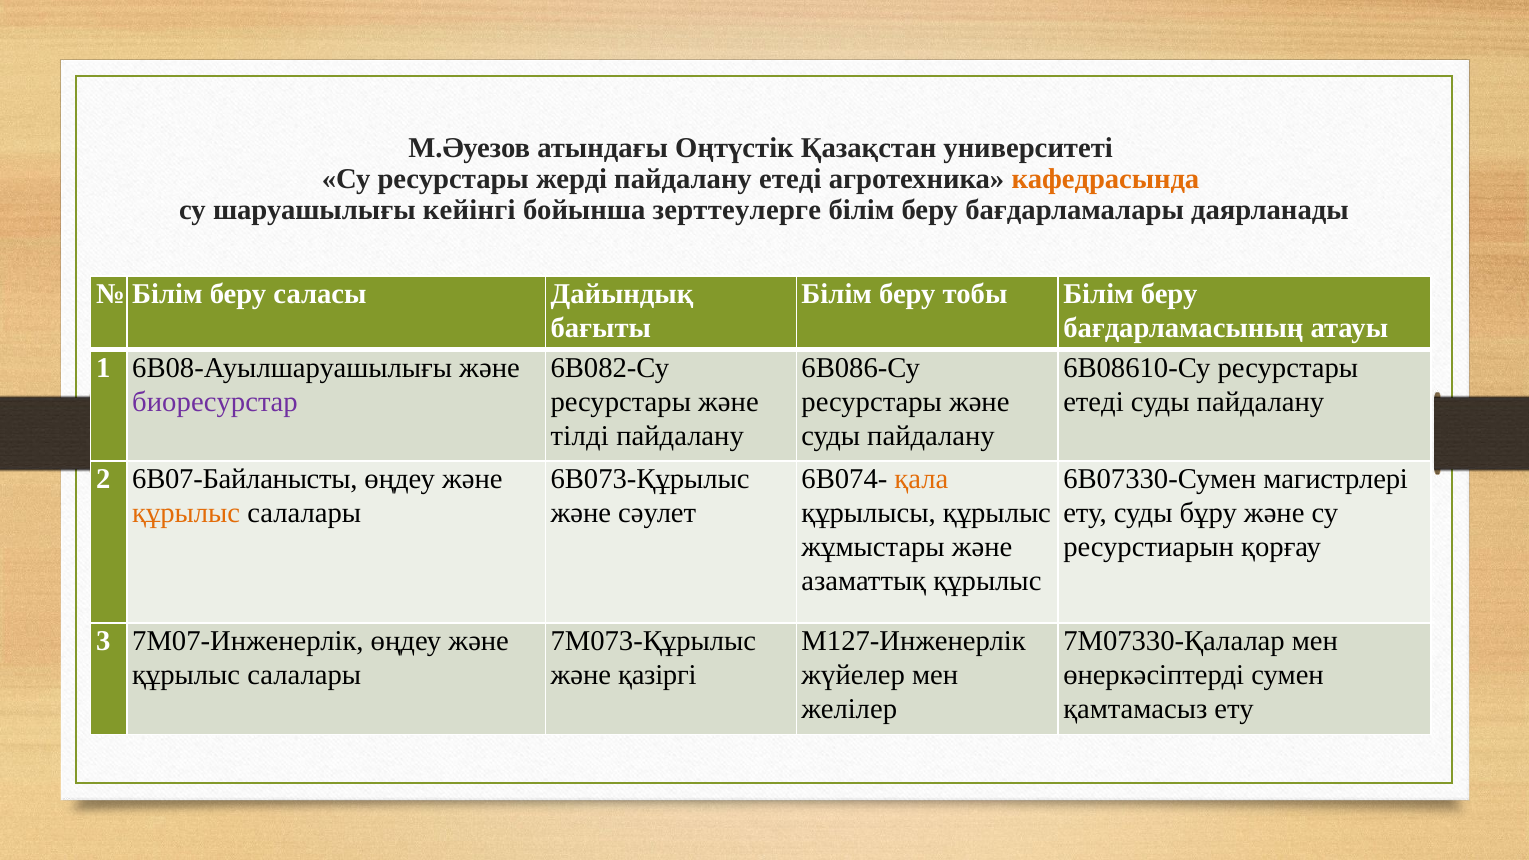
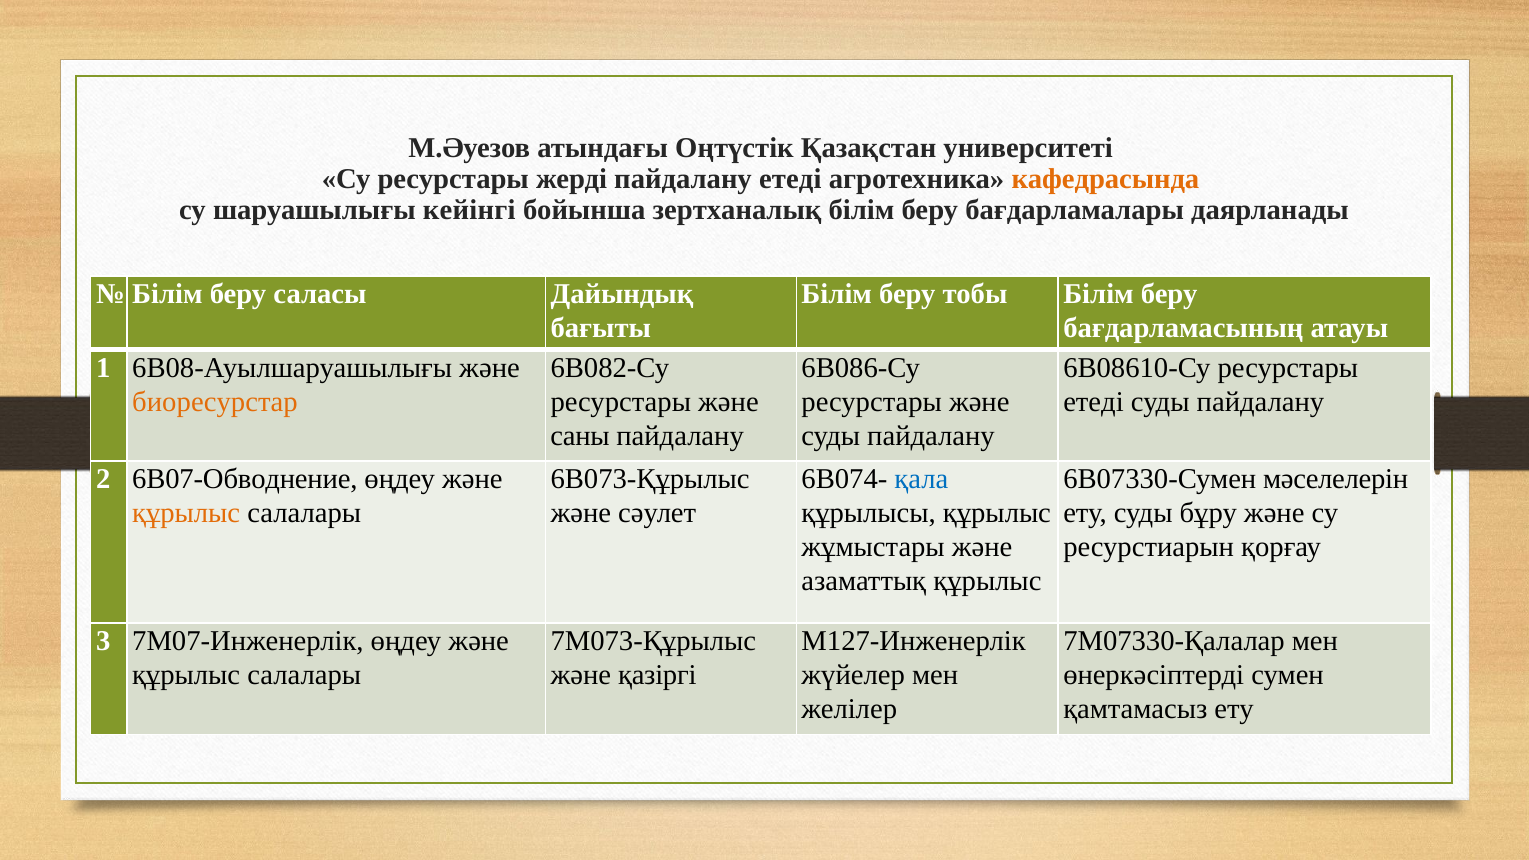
зерттеулерге: зерттеулерге -> зертханалық (737, 210)
биоресурстар colour: purple -> orange (215, 402)
тілді: тілді -> саны (580, 436)
6В07-Байланысты: 6В07-Байланысты -> 6В07-Обводнение (245, 480)
қала colour: orange -> blue (921, 480)
магистрлері: магистрлері -> мәселелерін (1336, 480)
